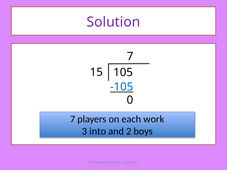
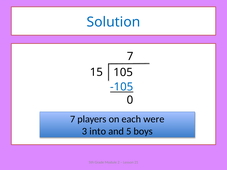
Solution colour: purple -> blue (113, 22)
work: work -> were (154, 119)
and 2: 2 -> 5 (129, 131)
